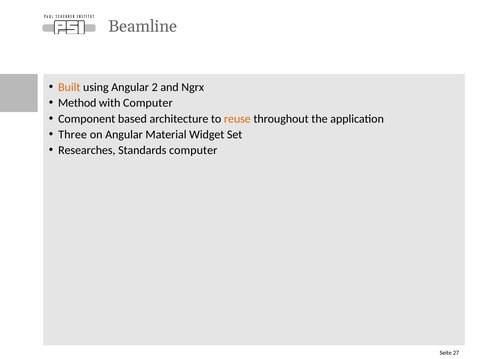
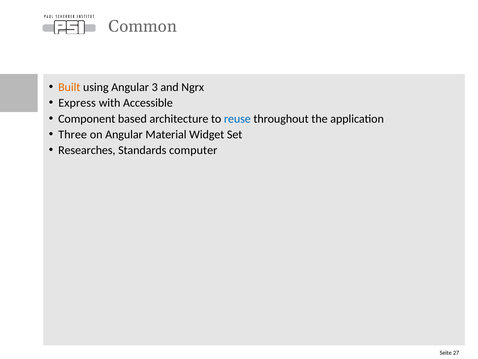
Beamline: Beamline -> Common (143, 26)
2: 2 -> 3 (155, 87)
Method: Method -> Express (77, 103)
with Computer: Computer -> Accessible (148, 103)
reuse colour: orange -> blue (237, 119)
